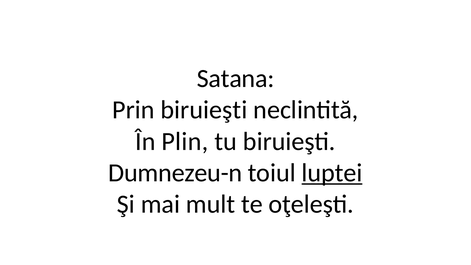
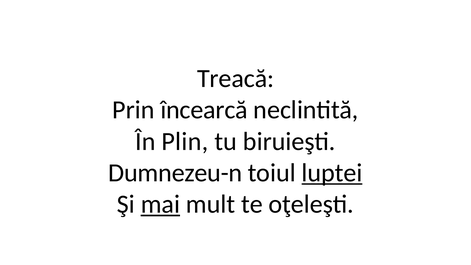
Satana: Satana -> Treacă (236, 79)
Prin biruieşti: biruieşti -> încearcă (204, 110)
mai underline: none -> present (160, 204)
